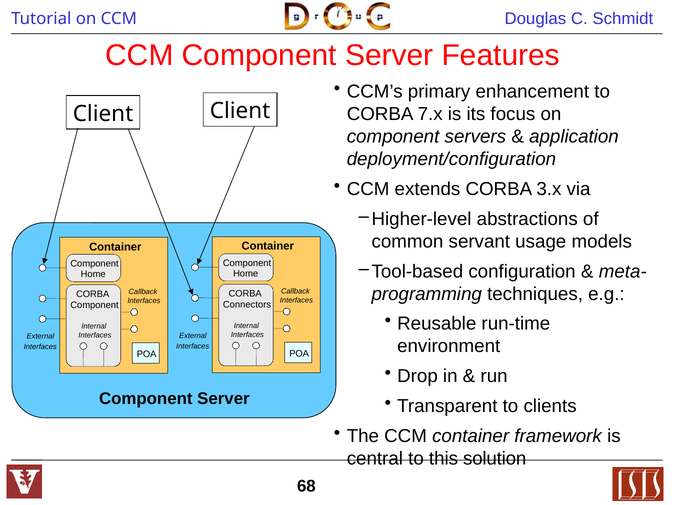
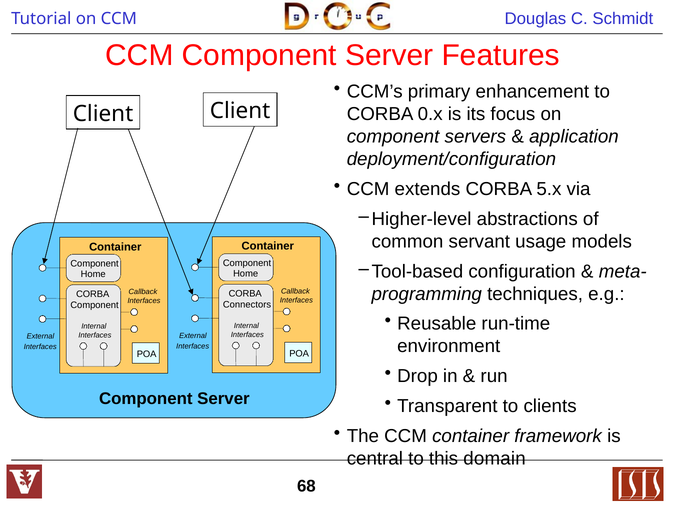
7.x: 7.x -> 0.x (430, 114)
3.x: 3.x -> 5.x (549, 189)
solution: solution -> domain (495, 459)
